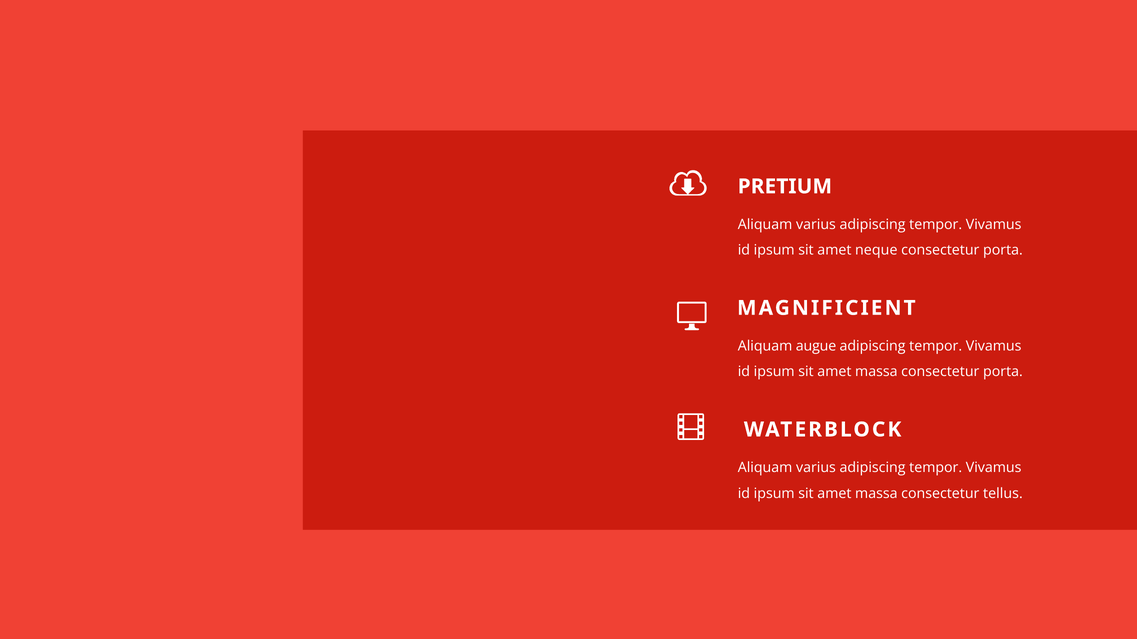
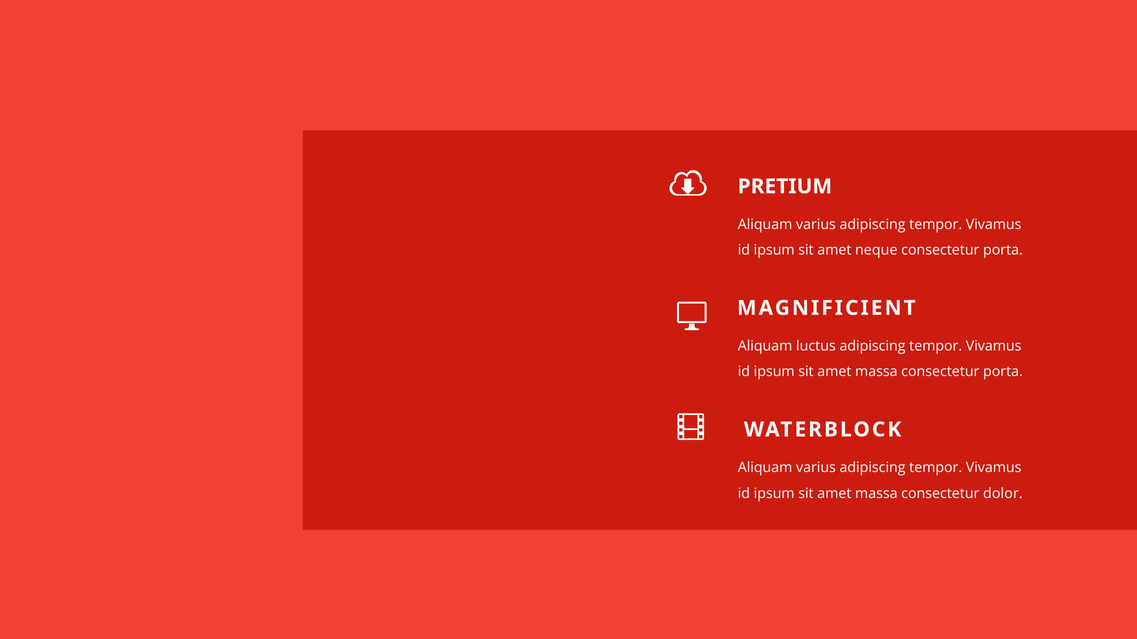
augue: augue -> luctus (816, 347)
tellus: tellus -> dolor (1003, 494)
